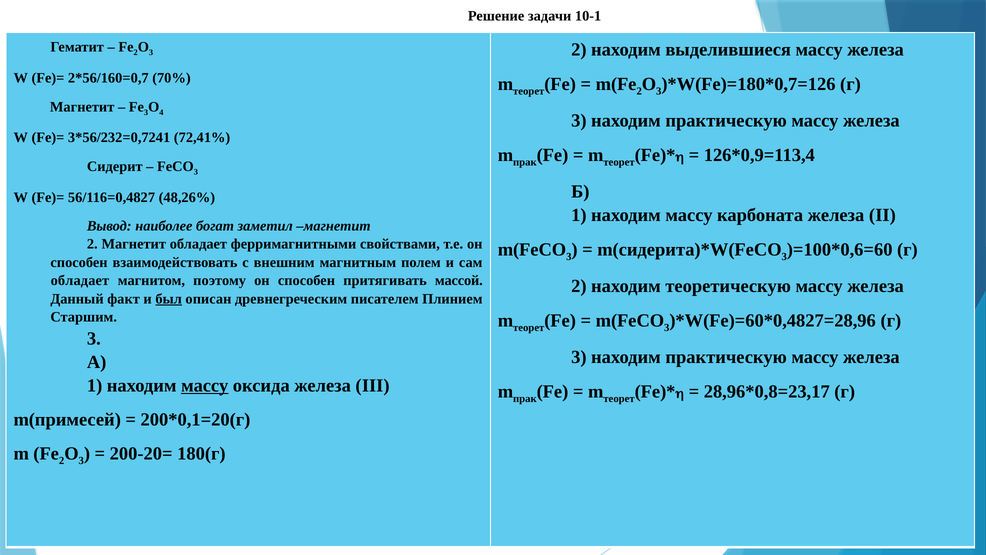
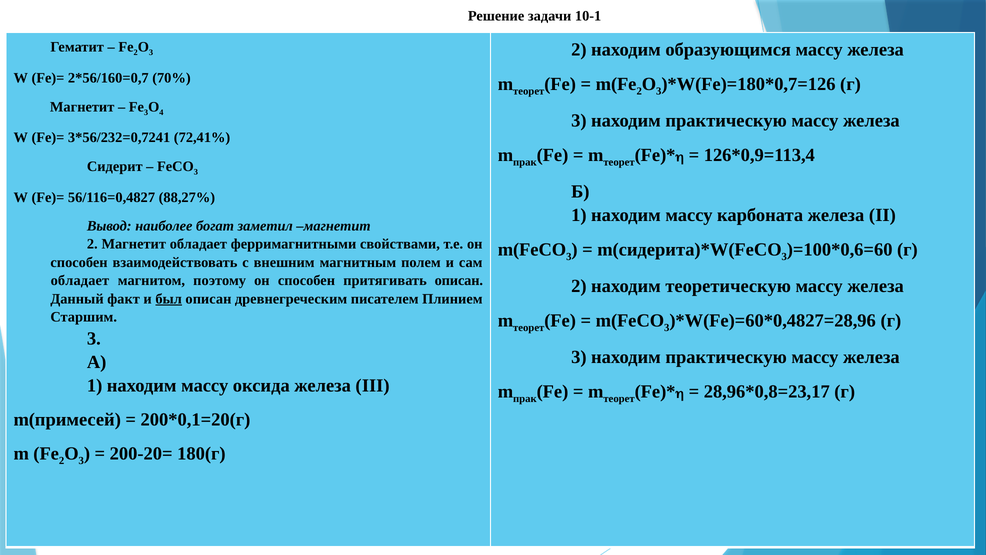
выделившиеся: выделившиеся -> образующимся (728, 50)
48,26%: 48,26% -> 88,27% (187, 197)
притягивать массой: массой -> описан (459, 281)
массу underline: present -> none (205, 385)
